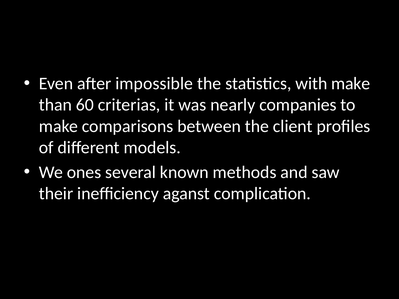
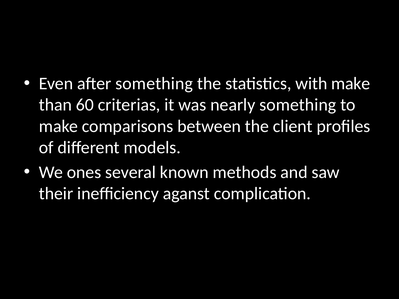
after impossible: impossible -> something (154, 84)
nearly companies: companies -> something (298, 105)
